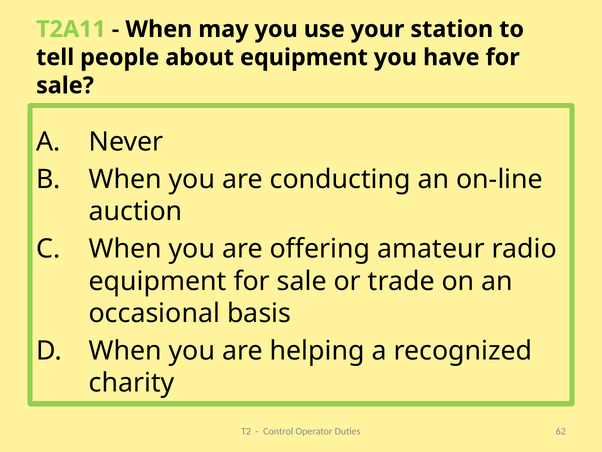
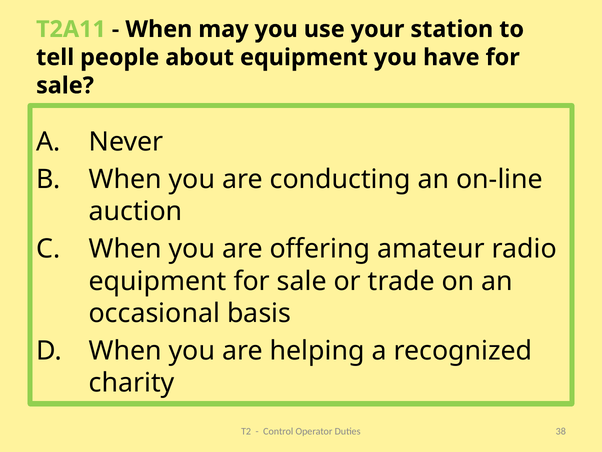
62: 62 -> 38 (561, 431)
